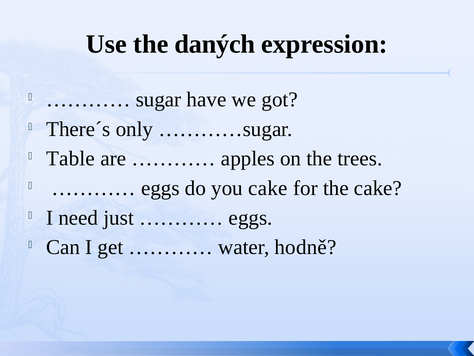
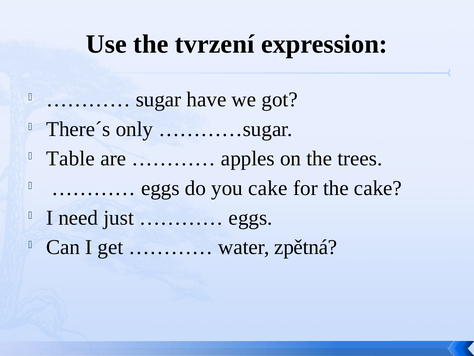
daných: daných -> tvrzení (215, 44)
hodně: hodně -> zpětná (306, 247)
